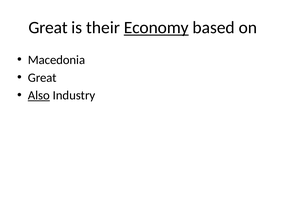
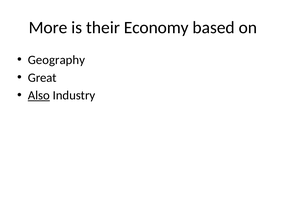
Great: Great -> More (48, 28)
Economy underline: present -> none (156, 28)
Macedonia: Macedonia -> Geography (56, 60)
